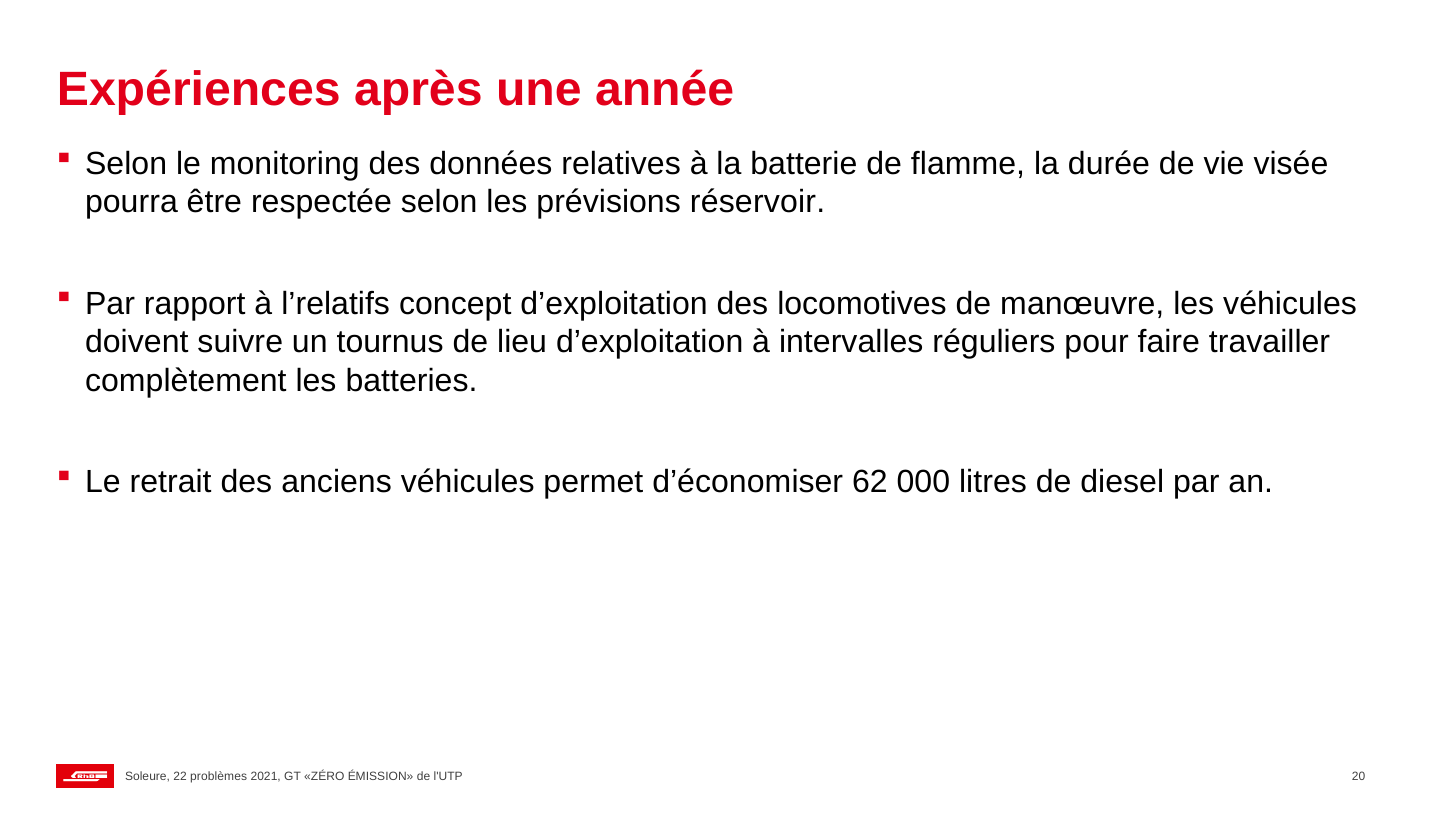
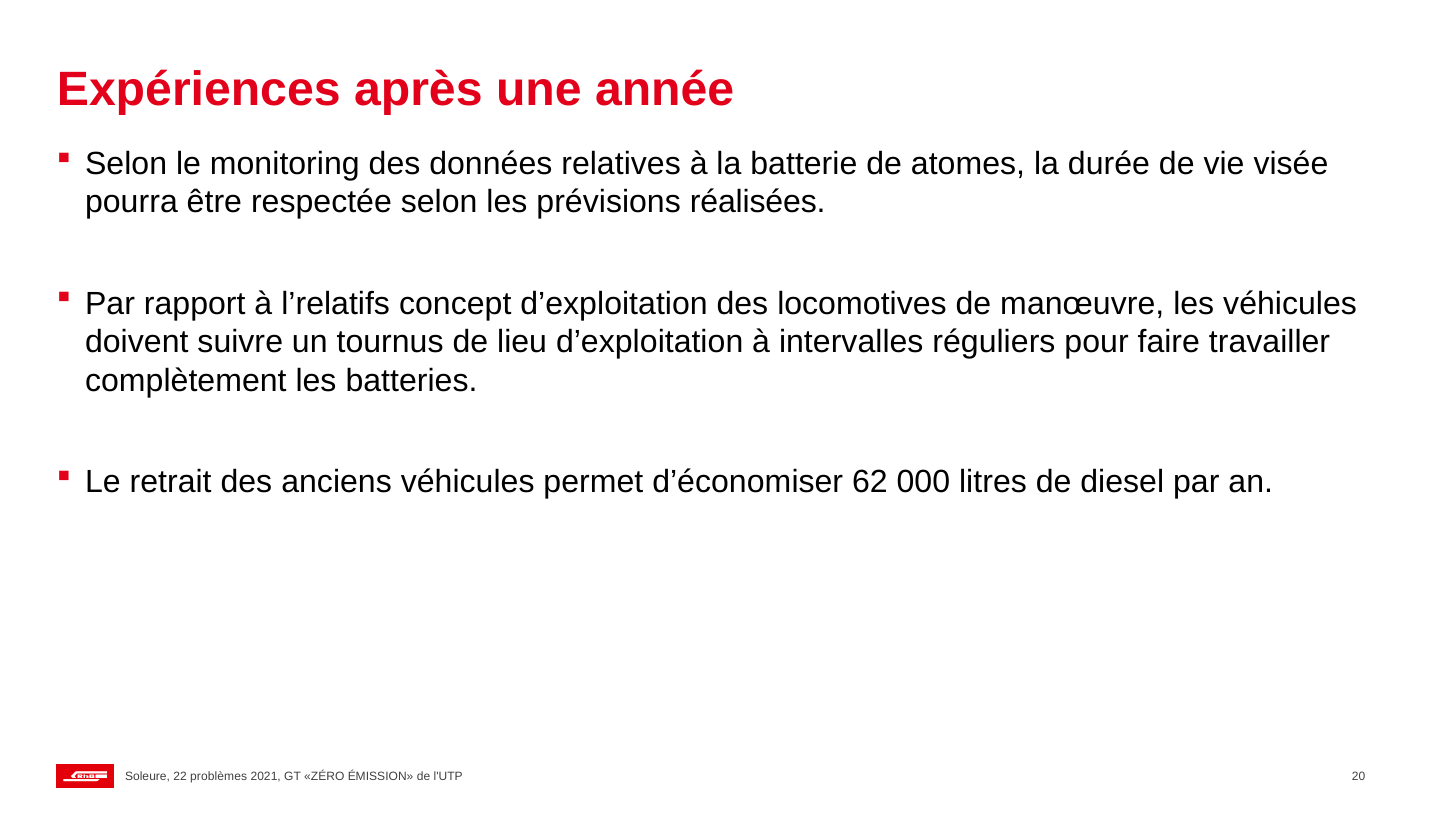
flamme: flamme -> atomes (968, 164)
réservoir: réservoir -> réalisées (758, 202)
